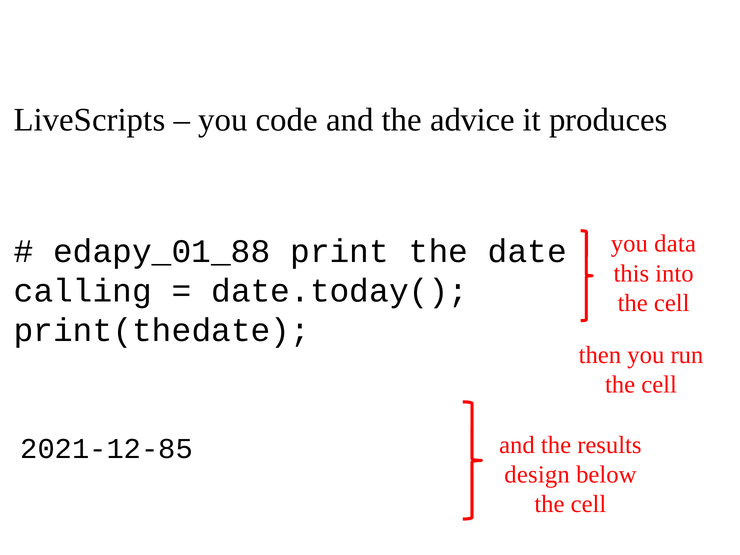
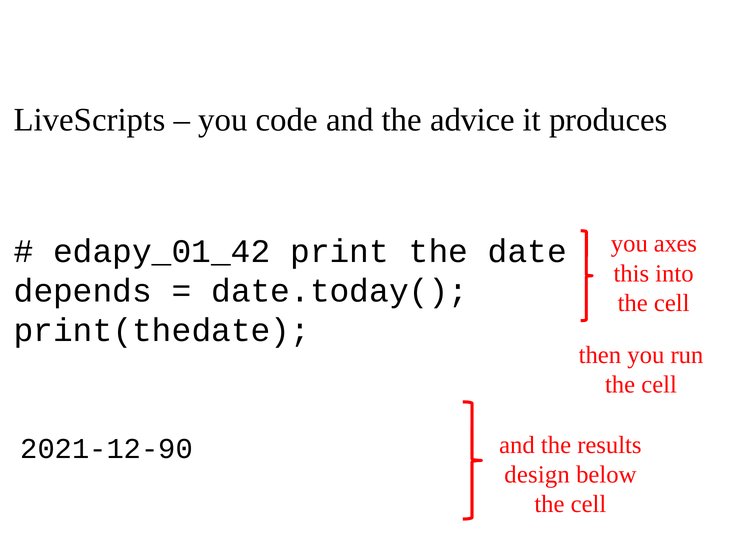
data: data -> axes (675, 244)
edapy_01_88: edapy_01_88 -> edapy_01_42 (162, 251)
calling: calling -> depends (83, 291)
2021-12-85: 2021-12-85 -> 2021-12-90 (107, 449)
